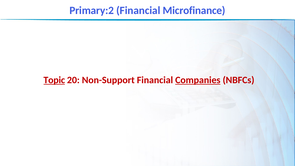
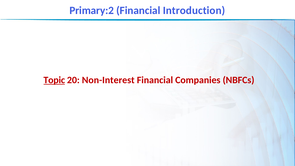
Microfinance: Microfinance -> Introduction (194, 11)
Non-Support: Non-Support -> Non-Interest (108, 80)
Companies underline: present -> none (198, 80)
